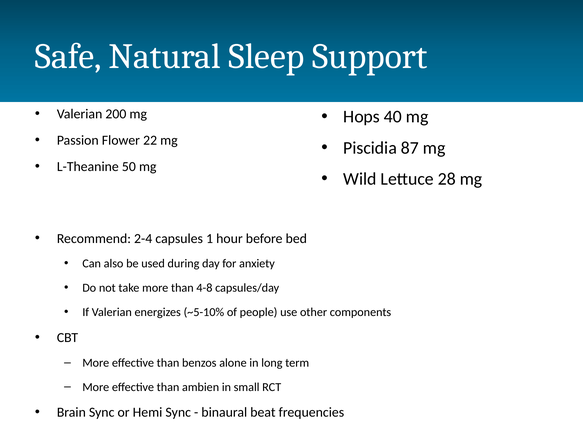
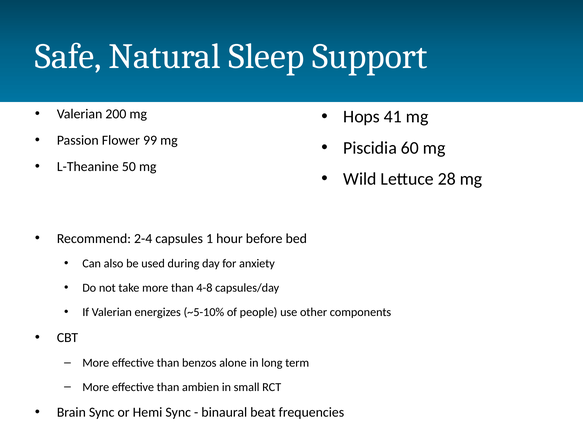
40: 40 -> 41 (393, 117)
22: 22 -> 99 (150, 140)
87: 87 -> 60 (410, 148)
